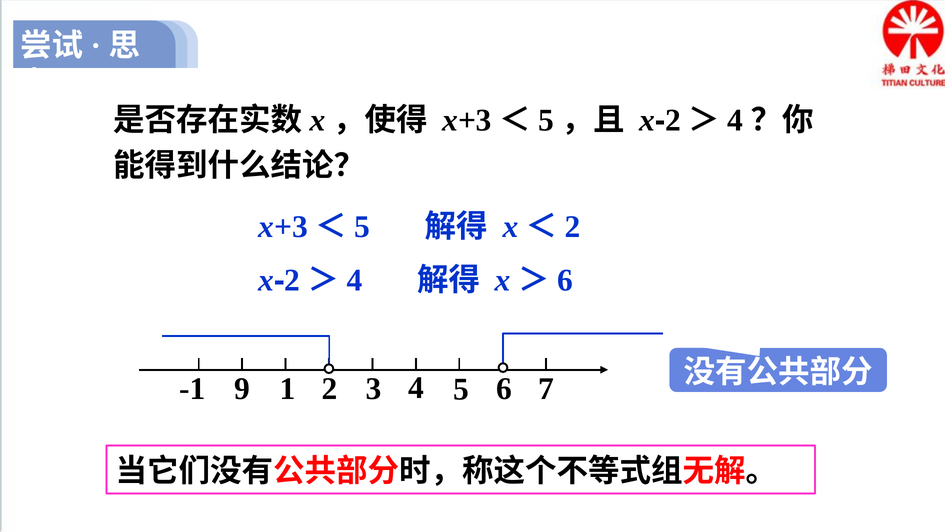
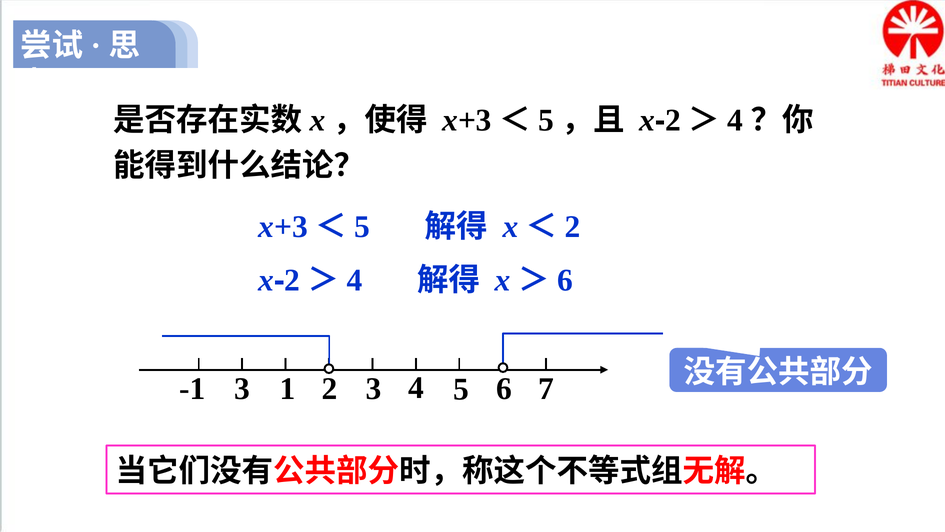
-1 9: 9 -> 3 (242, 388)
